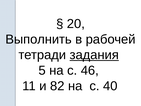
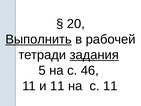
Выполнить underline: none -> present (39, 39)
и 82: 82 -> 11 (57, 86)
с 40: 40 -> 11 (110, 86)
